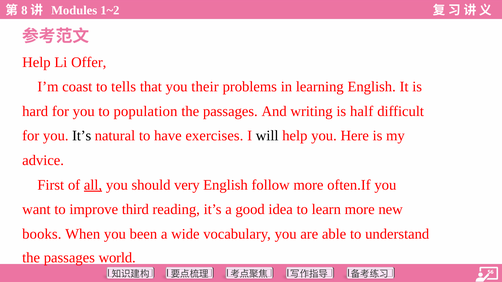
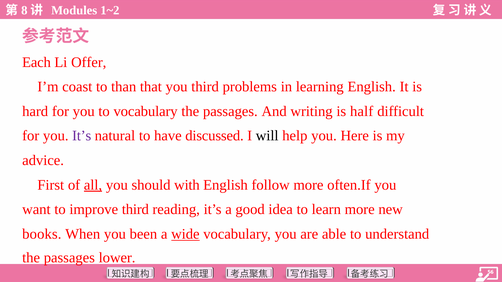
Help: Help -> Each (36, 62)
tells: tells -> than (124, 87)
you their: their -> third (205, 87)
to population: population -> vocabulary (146, 111)
It’s colour: black -> purple (82, 136)
exercises: exercises -> discussed (214, 136)
very: very -> with (187, 185)
wide underline: none -> present (185, 234)
world: world -> lower (117, 258)
